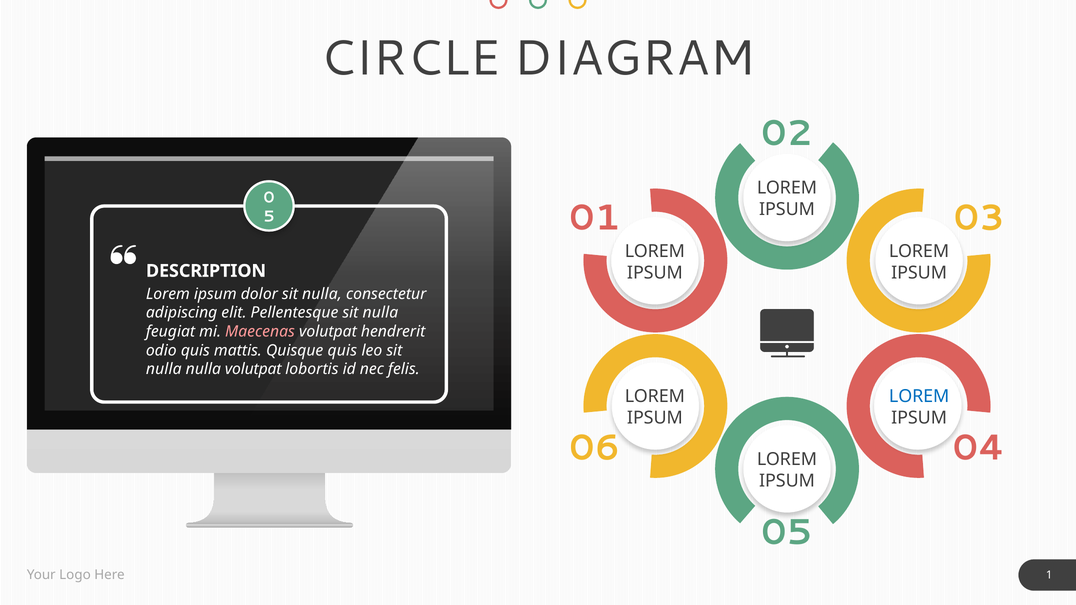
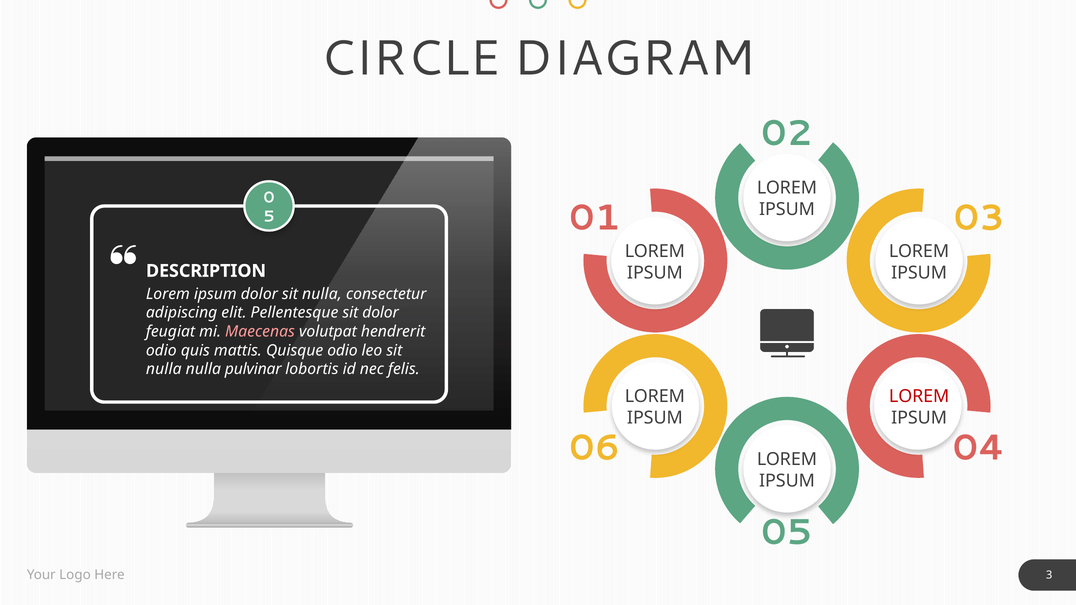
Pellentesque sit nulla: nulla -> dolor (381, 313)
Quisque quis: quis -> odio (342, 351)
nulla volutpat: volutpat -> pulvinar (253, 369)
LOREM colour: blue -> red (919, 397)
1: 1 -> 3 (1049, 575)
